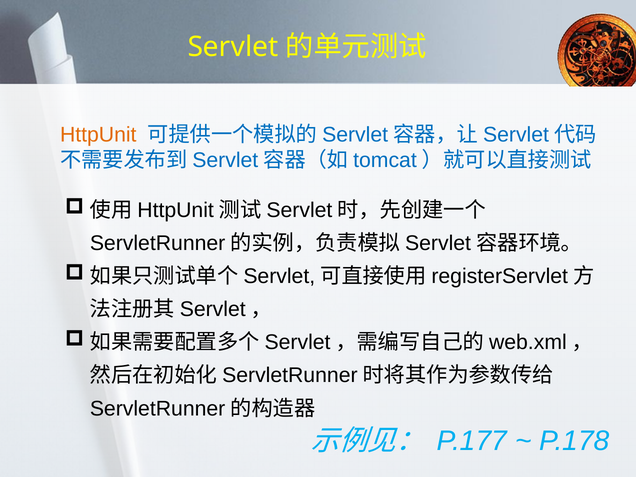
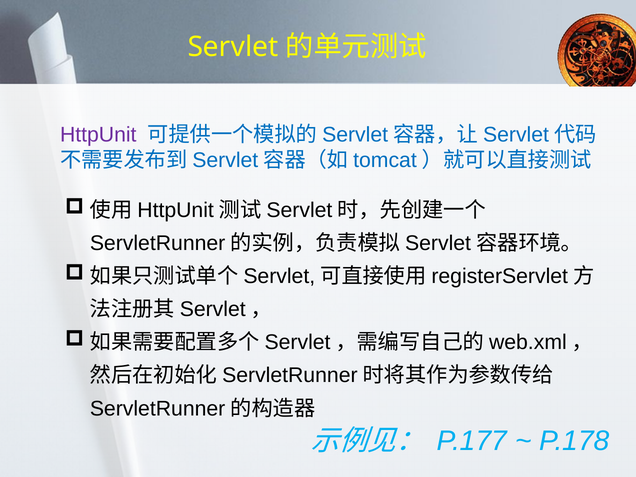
HttpUnit colour: orange -> purple (98, 135)
